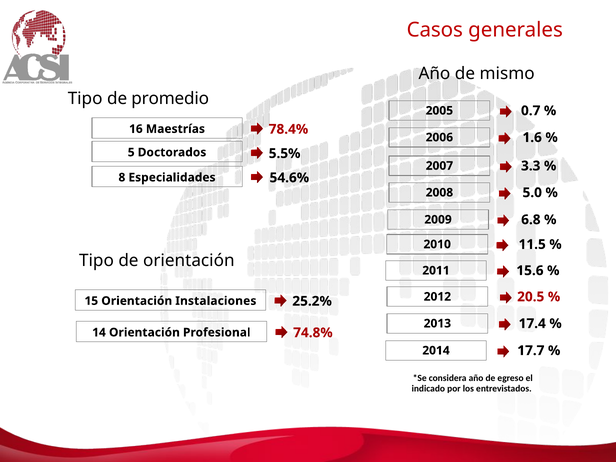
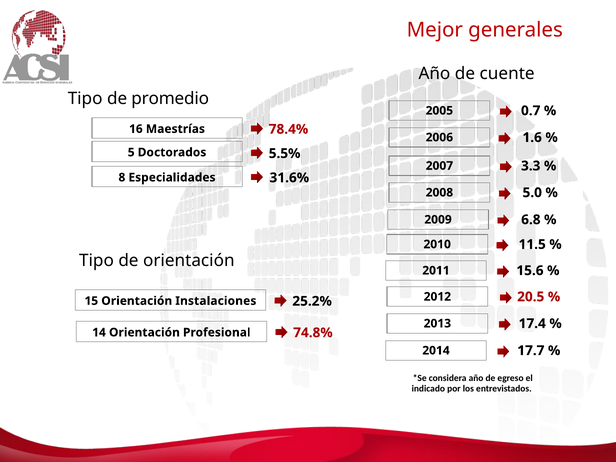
Casos: Casos -> Mejor (435, 30)
mismo: mismo -> cuente (507, 73)
54.6%: 54.6% -> 31.6% (289, 178)
